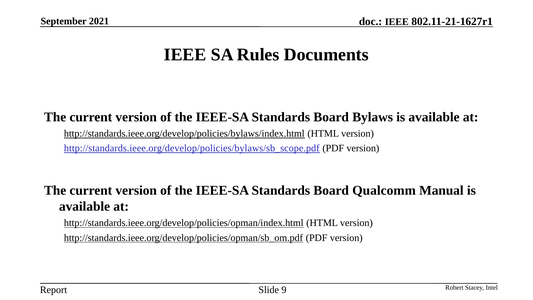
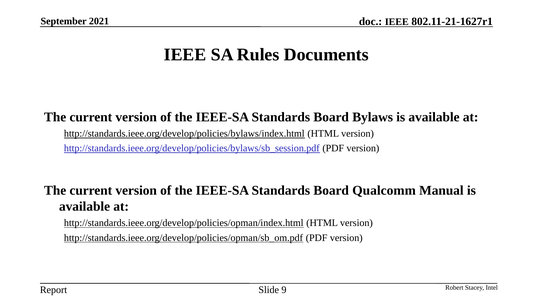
http://standards.ieee.org/develop/policies/bylaws/sb_scope.pdf: http://standards.ieee.org/develop/policies/bylaws/sb_scope.pdf -> http://standards.ieee.org/develop/policies/bylaws/sb_session.pdf (192, 148)
